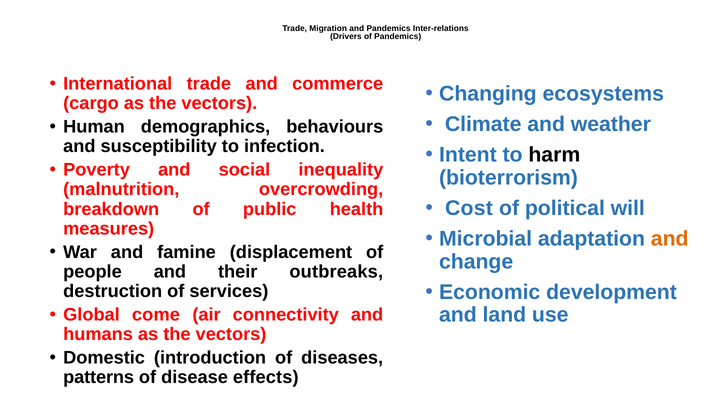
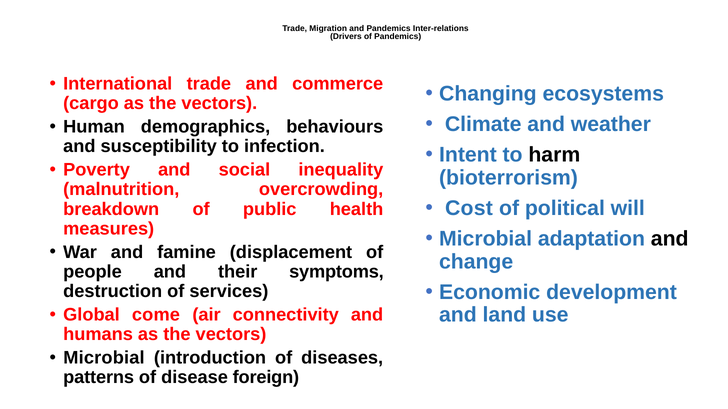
and colour: orange -> black (670, 239)
outbreaks: outbreaks -> symptoms (336, 272)
Domestic: Domestic -> Microbial (104, 358)
effects: effects -> foreign (266, 378)
